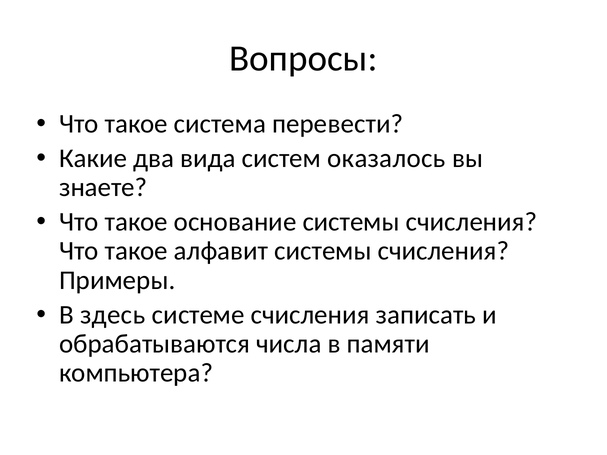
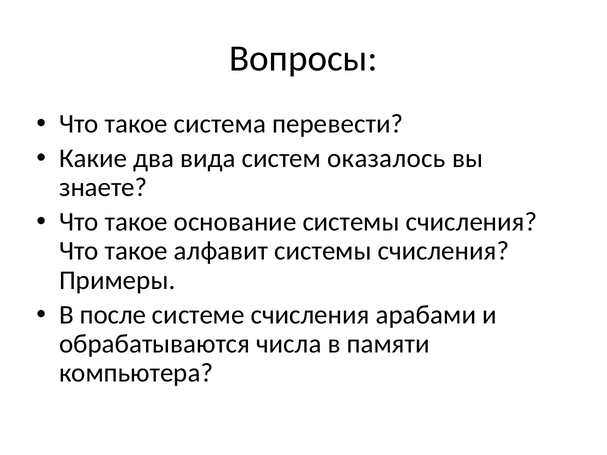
здесь: здесь -> после (113, 315)
записать: записать -> арабами (426, 315)
